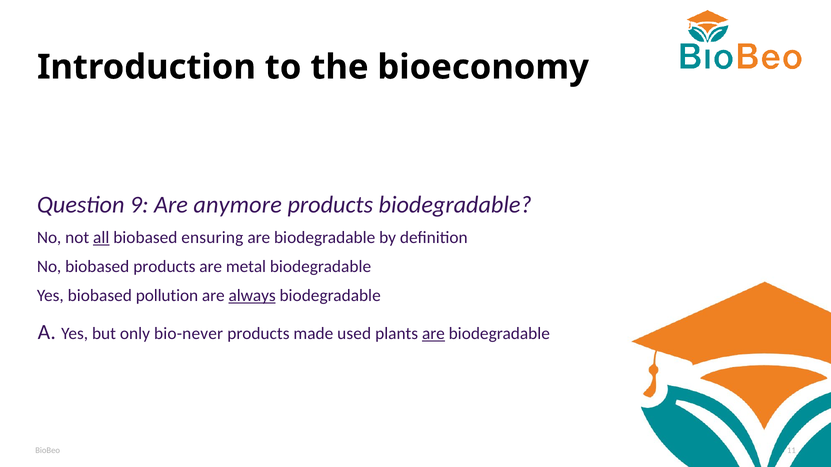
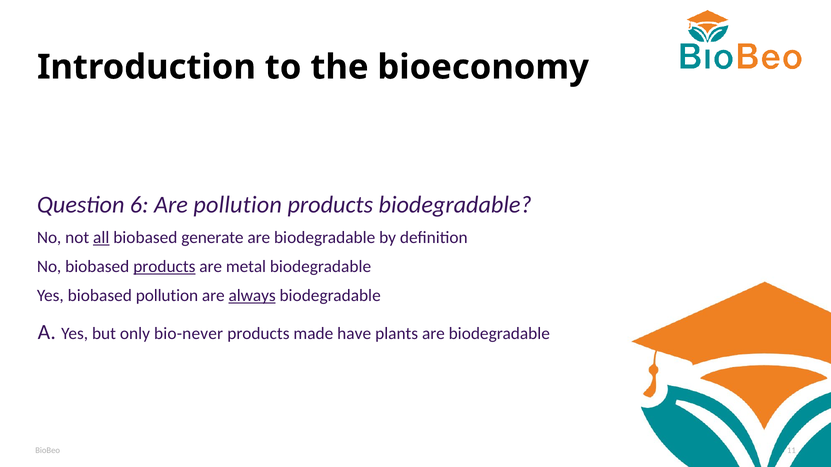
9: 9 -> 6 (139, 205)
Are anymore: anymore -> pollution (238, 205)
ensuring: ensuring -> generate (212, 238)
products underline: none -> present (164, 267)
used: used -> have (354, 334)
are underline: present -> none (433, 334)
